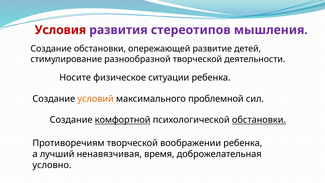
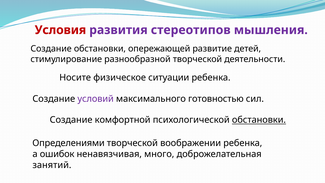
условий colour: orange -> purple (96, 99)
проблемной: проблемной -> готовностью (216, 99)
комфортной underline: present -> none (123, 120)
Противоречиям: Противоречиям -> Определениями (69, 143)
лучший: лучший -> ошибок (57, 154)
время: время -> много (159, 154)
условно: условно -> занятий (52, 165)
